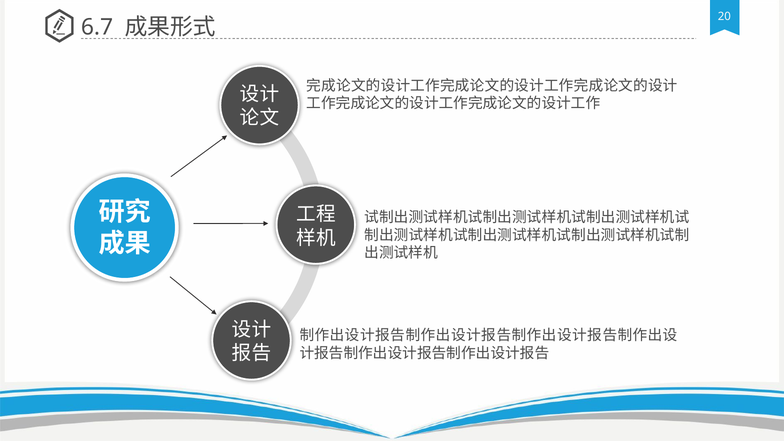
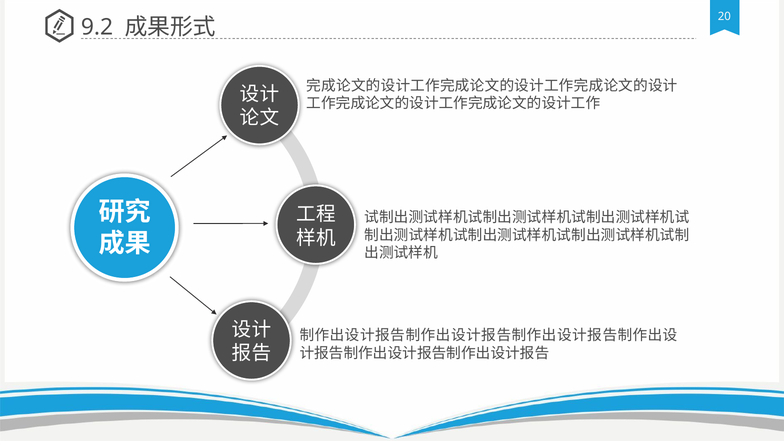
6.7: 6.7 -> 9.2 (97, 27)
